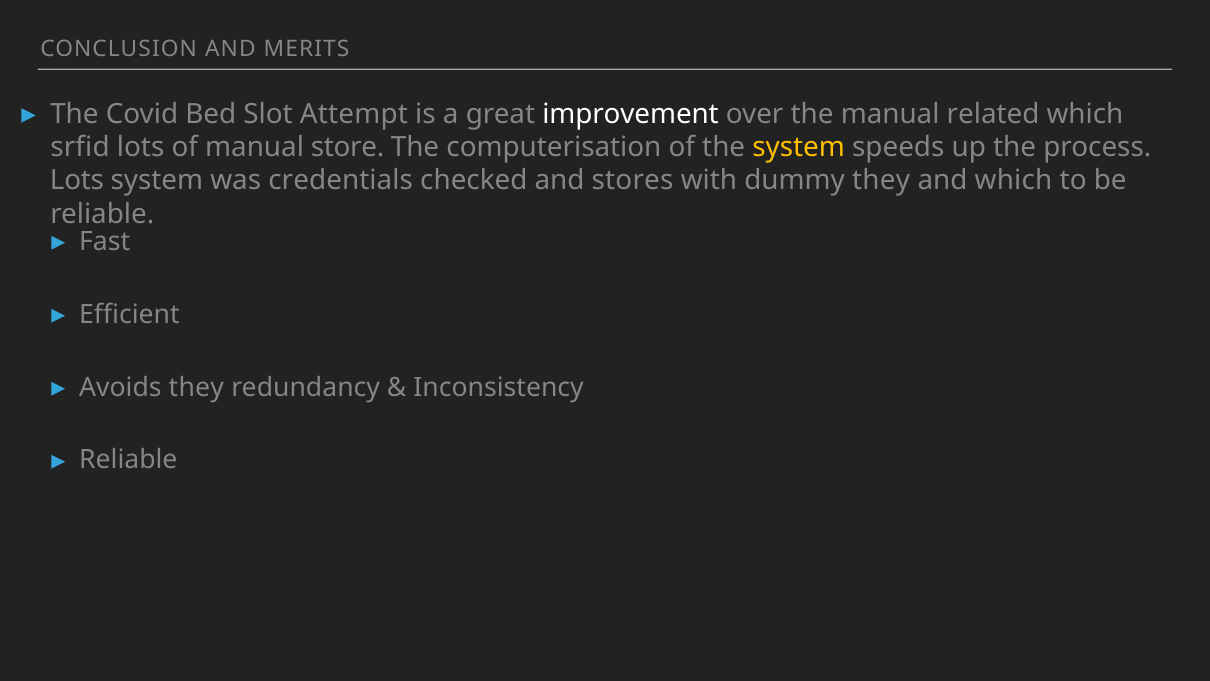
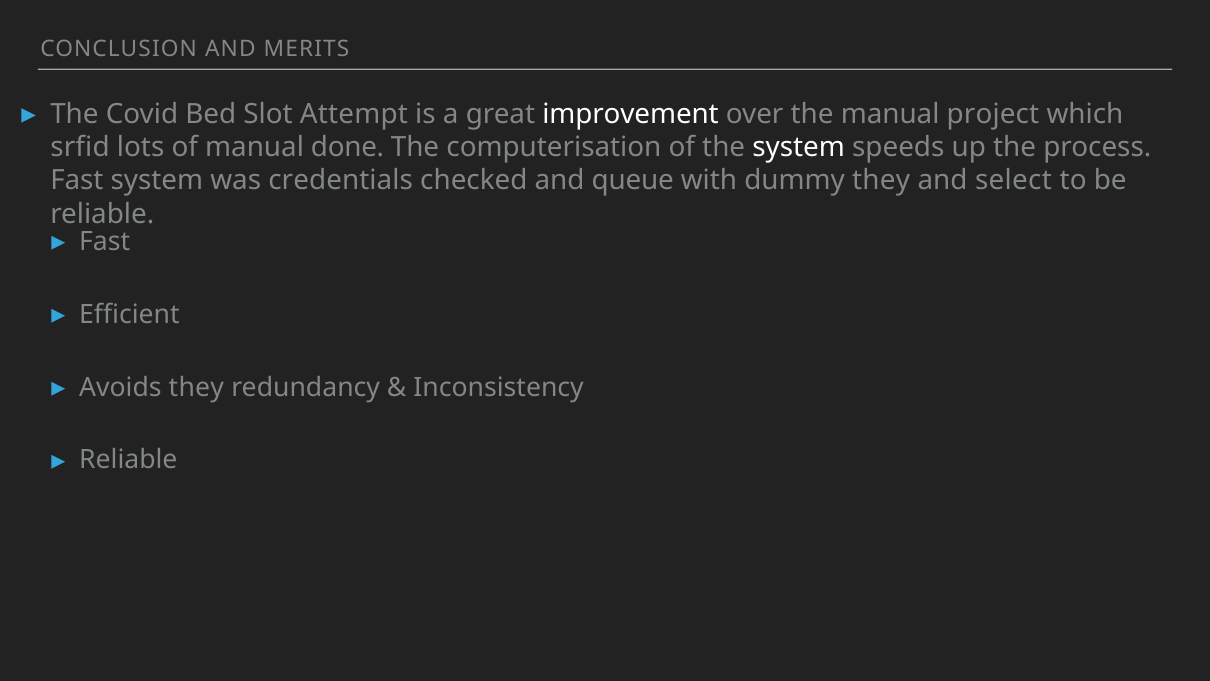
related: related -> project (993, 114)
store: store -> done (348, 147)
system colour: yellow -> white (799, 147)
Lots: Lots -> Fast (77, 181)
stores: stores -> queue (633, 181)
and which: which -> select (1013, 181)
